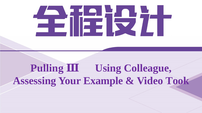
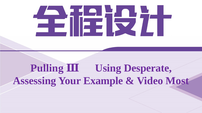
Colleague: Colleague -> Desperate (148, 68)
Took: Took -> Most (177, 81)
